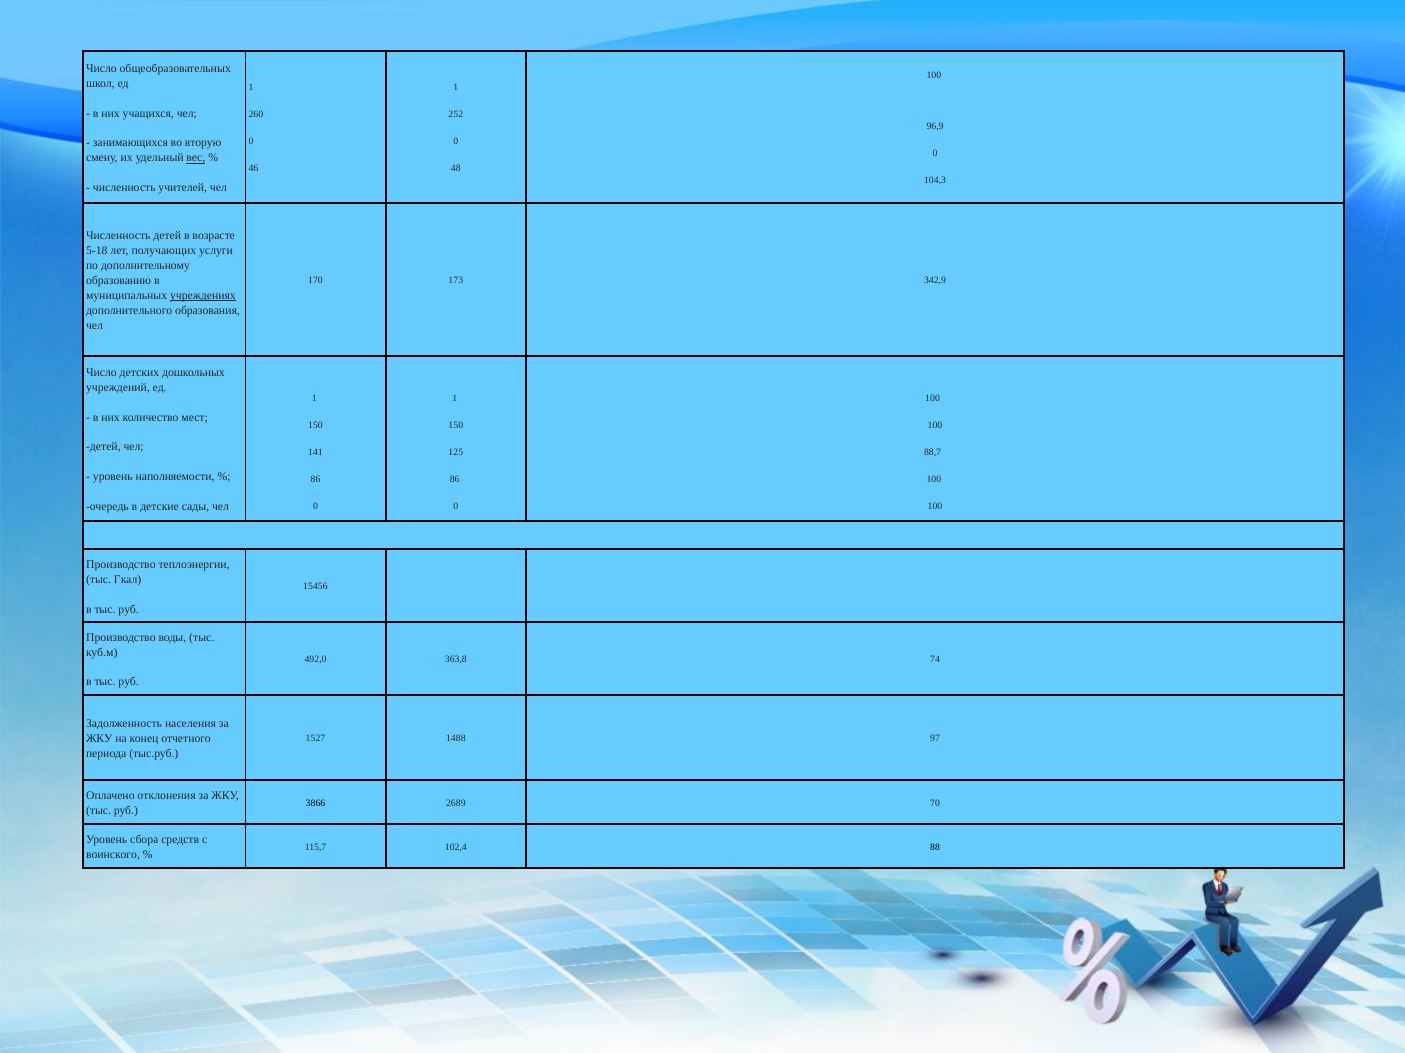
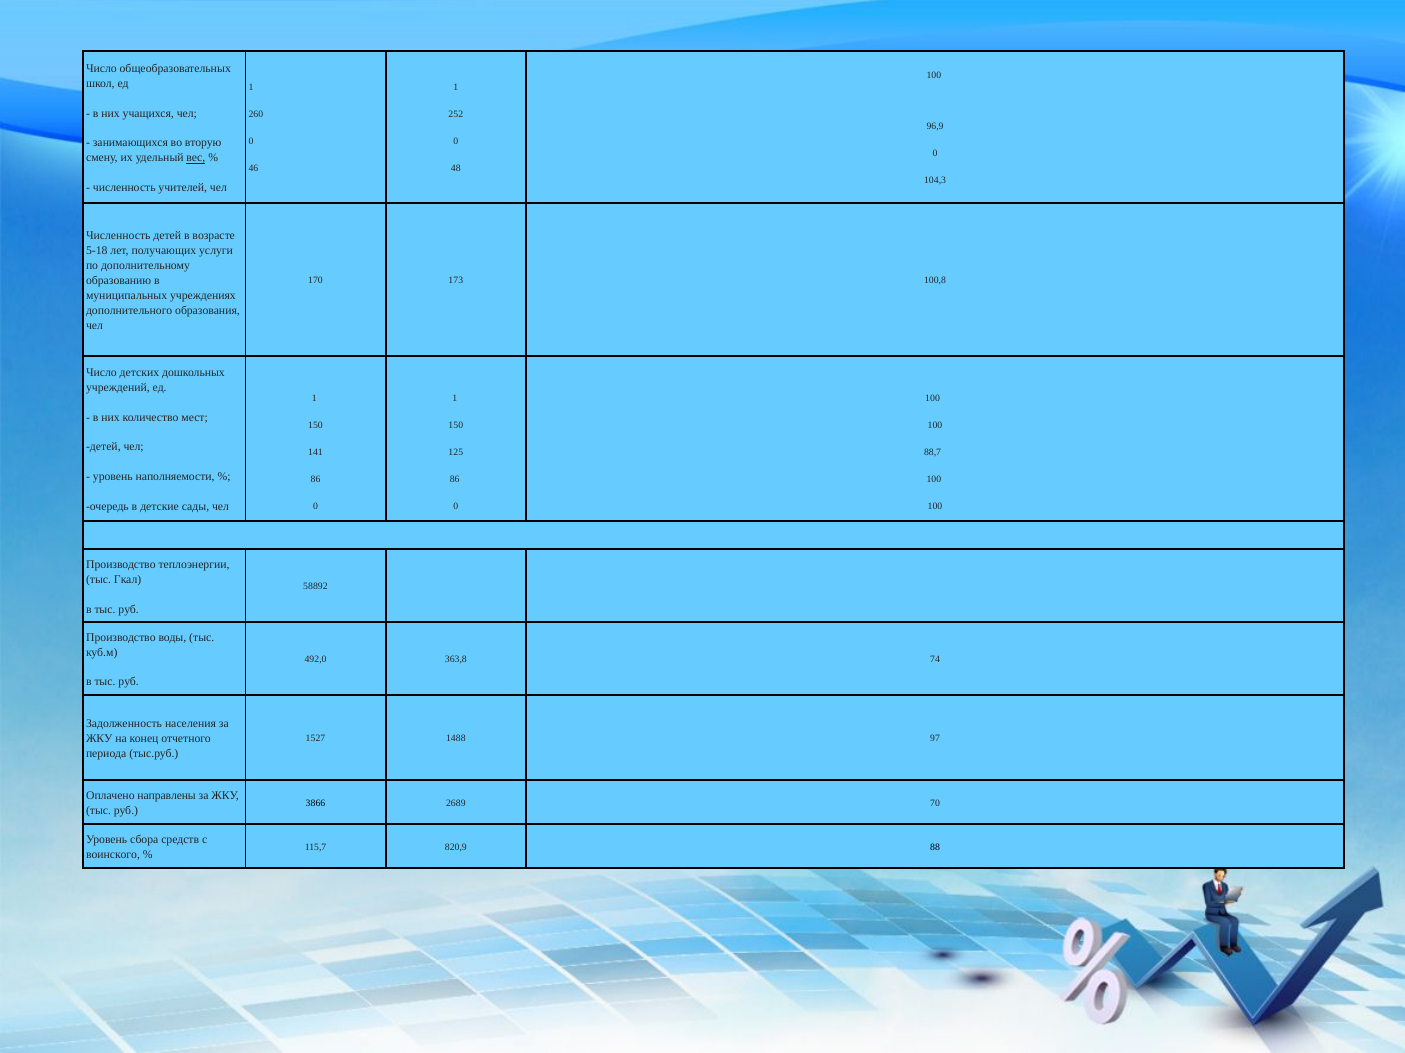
342,9: 342,9 -> 100,8 (935, 280)
учреждениях underline: present -> none (203, 296)
15456: 15456 -> 58892 (315, 587)
отклонения: отклонения -> направлены (167, 796)
102,4: 102,4 -> 820,9 (456, 848)
